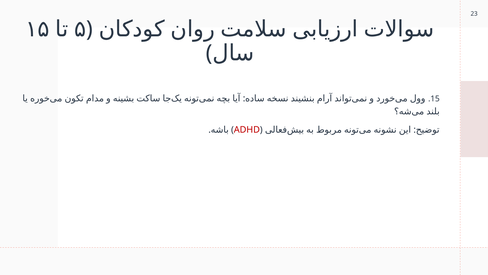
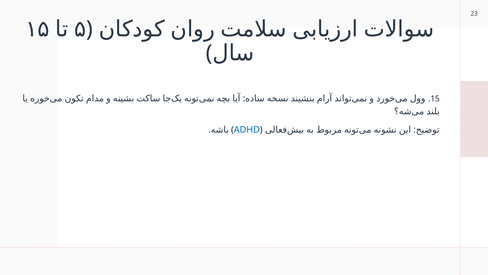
ADHD colour: red -> blue (247, 130)
